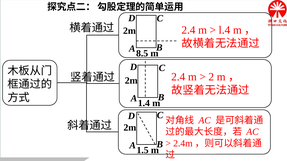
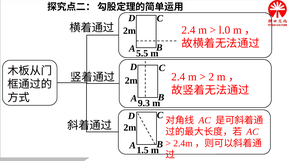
l.4: l.4 -> l.0 (225, 30)
8.5: 8.5 -> 5.5 (142, 53)
1.4: 1.4 -> 9.3 (144, 103)
